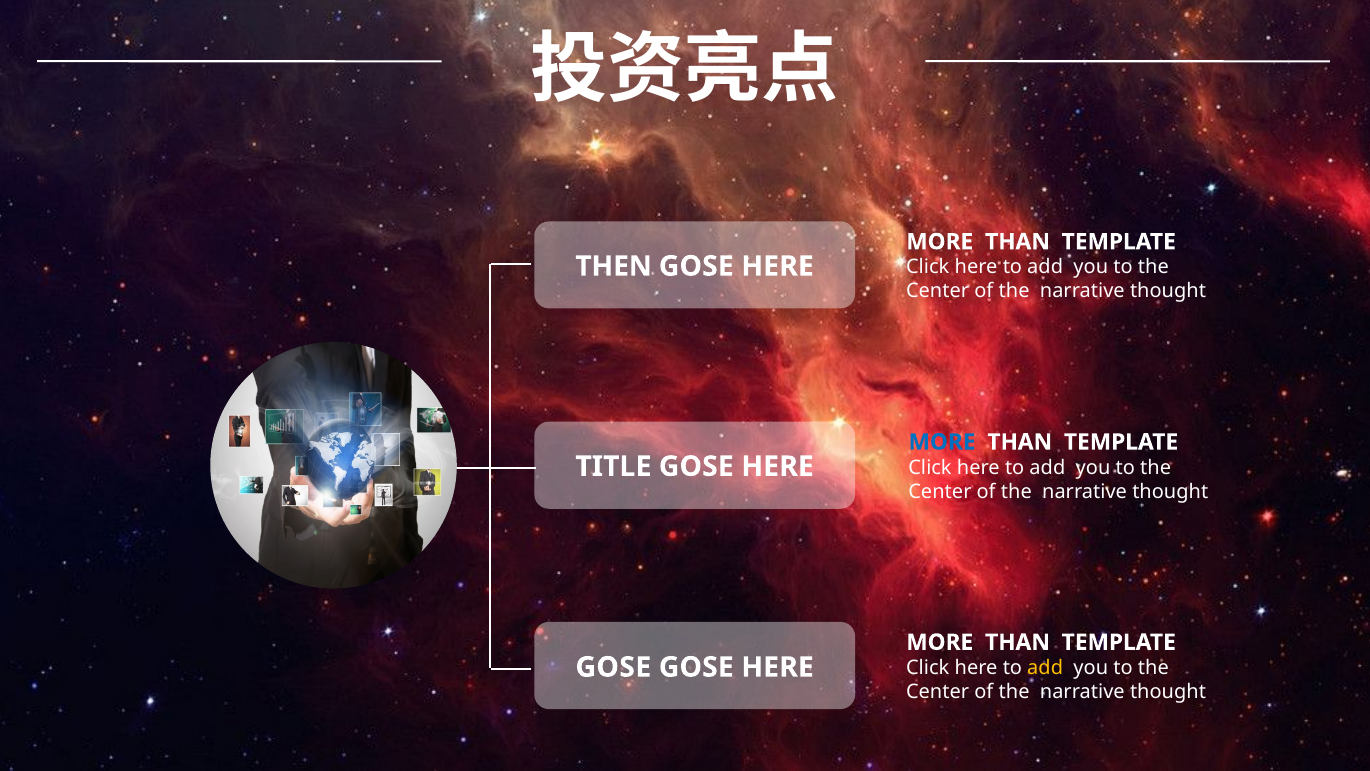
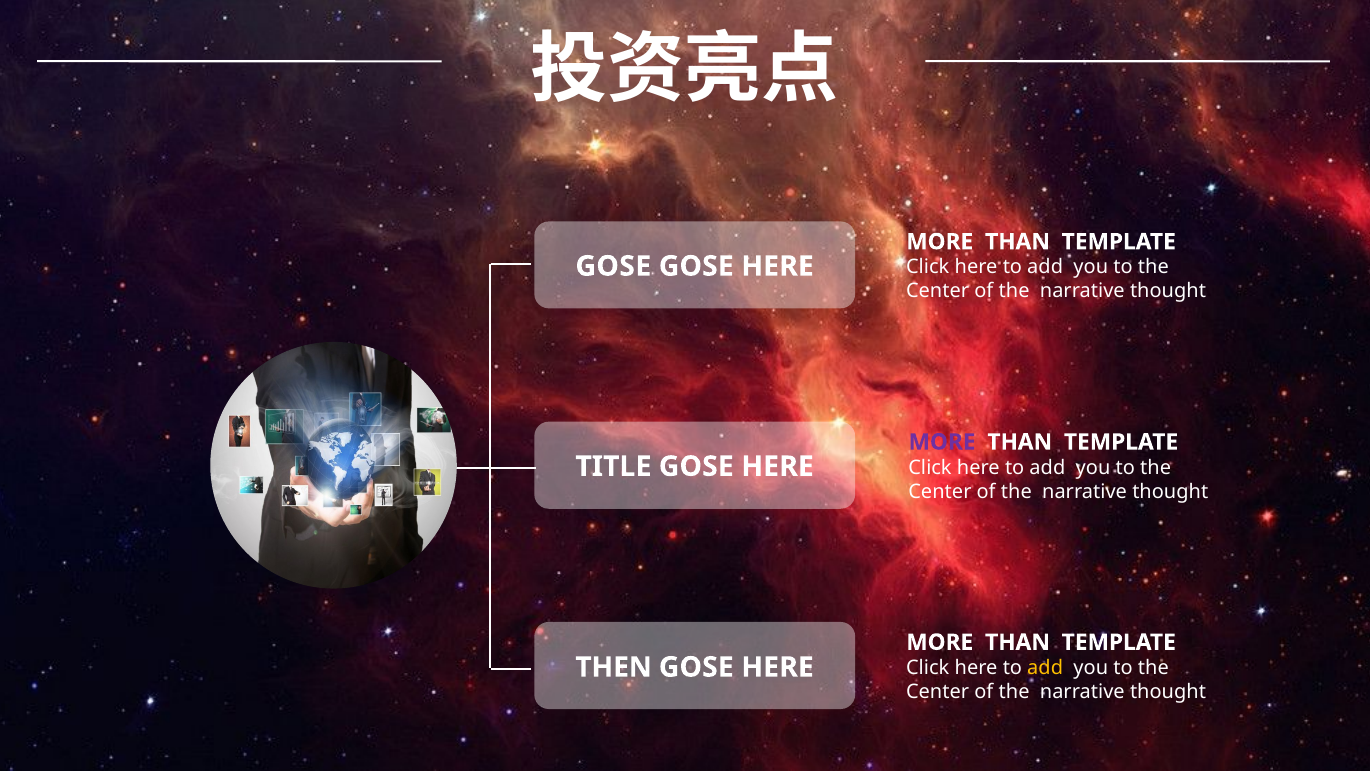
THEN: THEN -> GOSE (613, 266)
MORE colour: blue -> purple (942, 442)
GOSE: GOSE -> THEN (614, 667)
